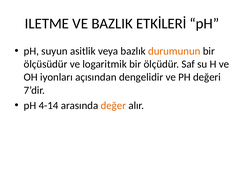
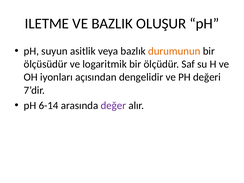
ETKİLERİ: ETKİLERİ -> OLUŞUR (161, 24)
4-14: 4-14 -> 6-14 (49, 105)
değer colour: orange -> purple (113, 105)
